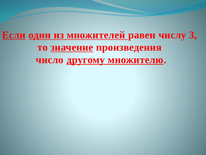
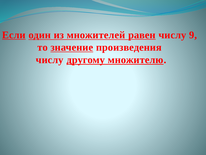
равен underline: none -> present (142, 35)
3: 3 -> 9 (193, 35)
число: число -> числу (50, 60)
